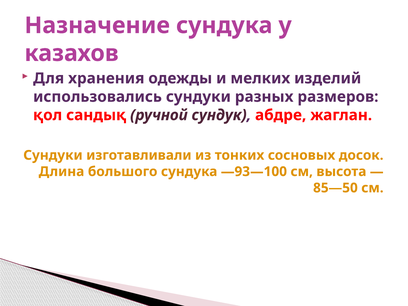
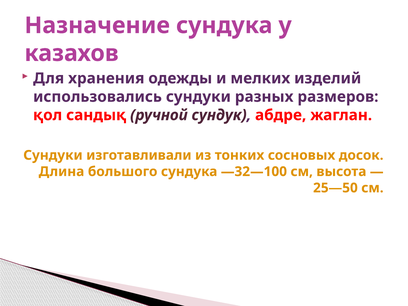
—93—100: —93—100 -> —32—100 (254, 172)
85—50: 85—50 -> 25—50 (335, 188)
